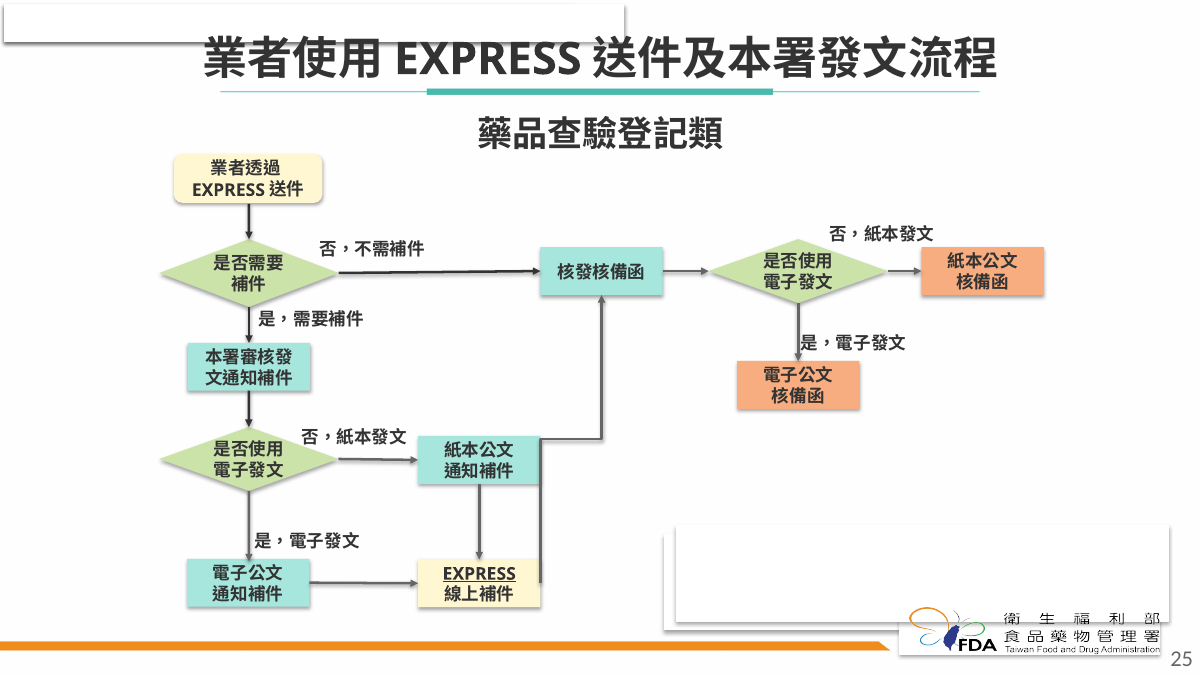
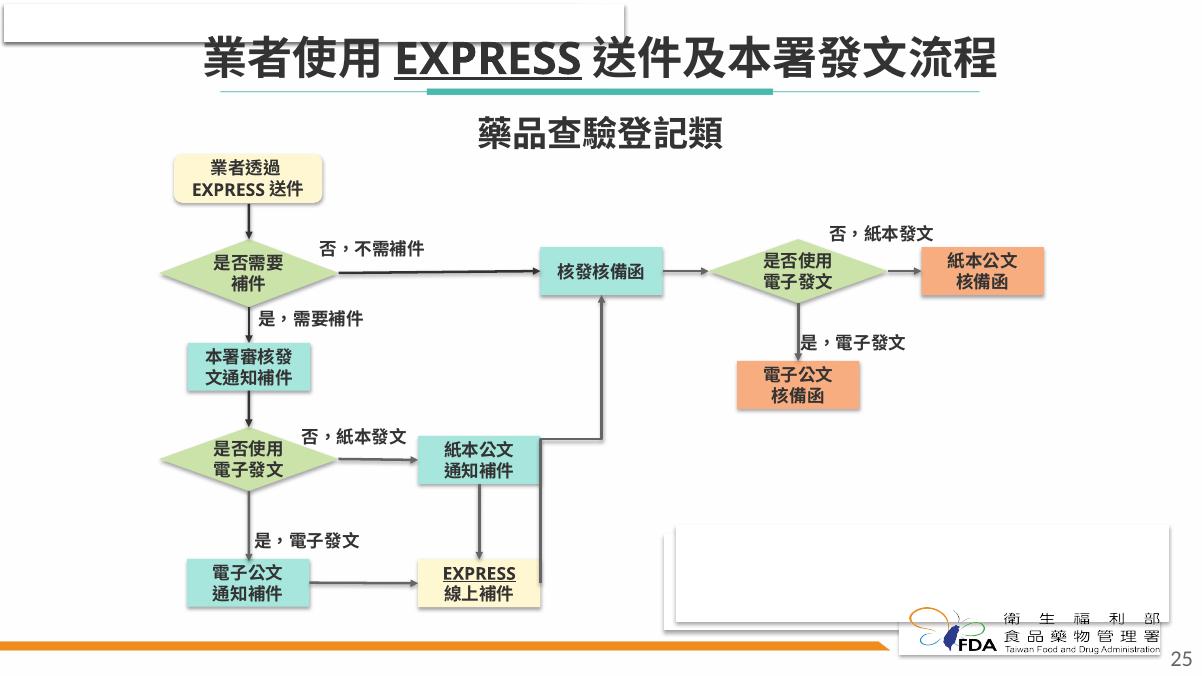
EXPRESS underline: none -> present (488, 59)
